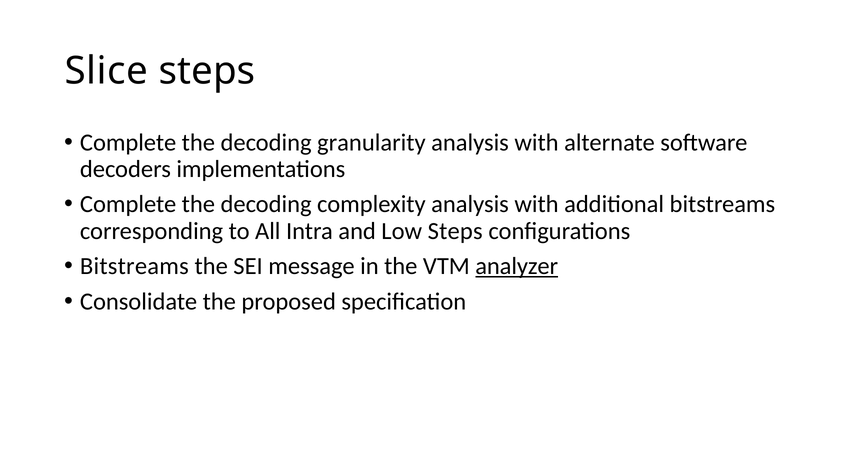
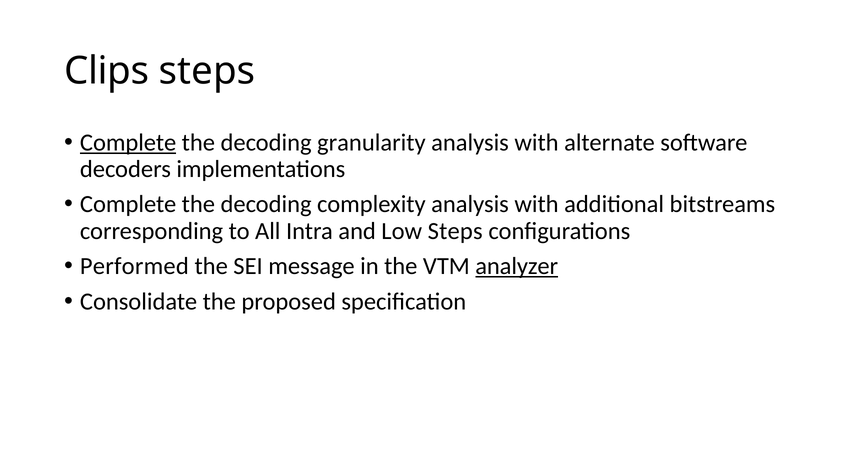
Slice: Slice -> Clips (107, 71)
Complete underline: none -> present (128, 142)
Bitstreams: Bitstreams -> Performed (134, 266)
